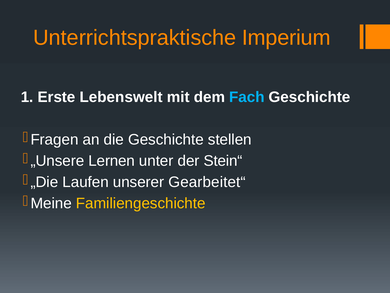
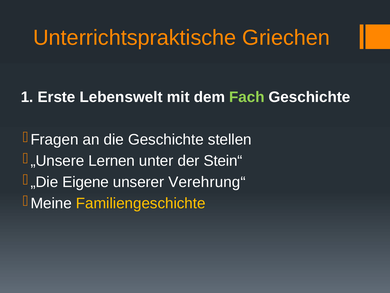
Imperium: Imperium -> Griechen (286, 38)
Fach colour: light blue -> light green (247, 97)
Laufen: Laufen -> Eigene (86, 182)
Gearbeitet“: Gearbeitet“ -> Verehrung“ (207, 182)
